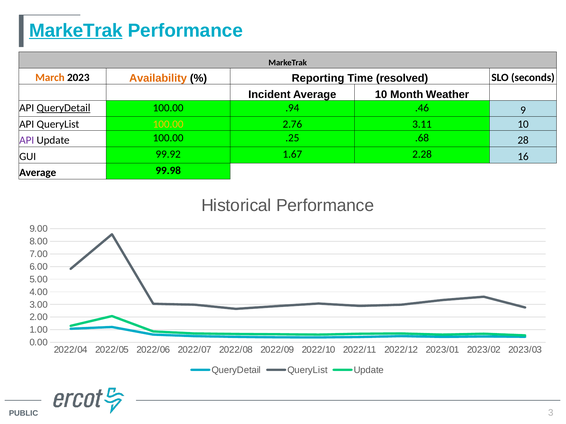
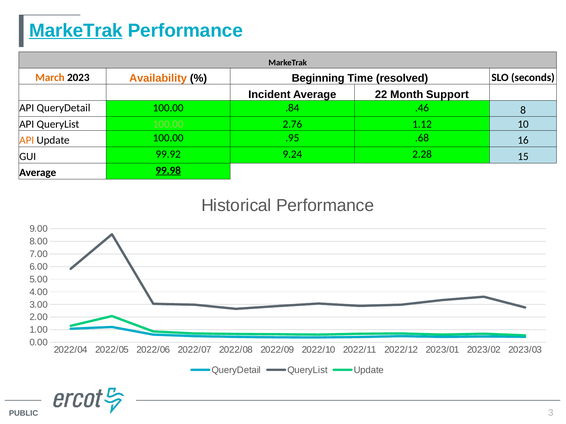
Reporting: Reporting -> Beginning (318, 78)
Average 10: 10 -> 22 (381, 95)
Weather: Weather -> Support (447, 95)
QueryDetail underline: present -> none (64, 108)
.94: .94 -> .84 (292, 108)
9: 9 -> 8 (523, 110)
100.00 colour: yellow -> light green (168, 124)
3.11: 3.11 -> 1.12 (422, 124)
API colour: purple -> orange (27, 140)
.25: .25 -> .95 (292, 138)
28: 28 -> 16 (523, 140)
1.67: 1.67 -> 9.24 (292, 154)
16: 16 -> 15 (523, 157)
99.98 underline: none -> present (168, 171)
